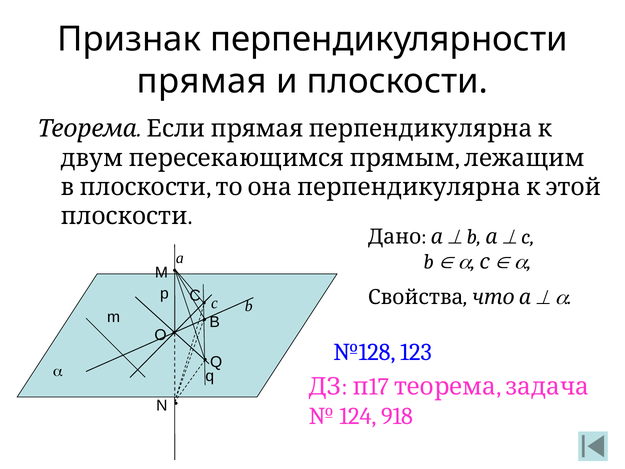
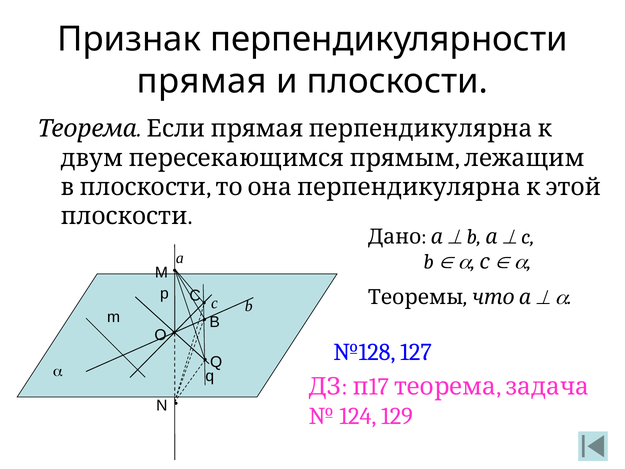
Свойства: Свойства -> Теоремы (416, 297)
123: 123 -> 127 (416, 352)
918: 918 -> 129 (397, 416)
